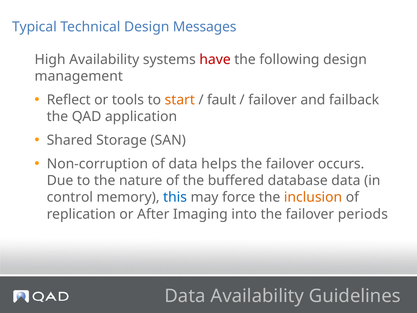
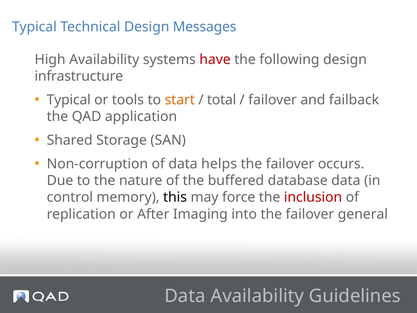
management: management -> infrastructure (79, 76)
Reflect: Reflect -> Typical (69, 100)
fault: fault -> total (222, 100)
this colour: blue -> black (175, 197)
inclusion colour: orange -> red (313, 197)
periods: periods -> general (363, 214)
